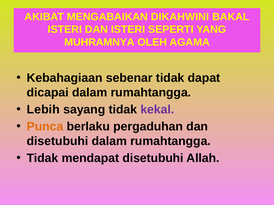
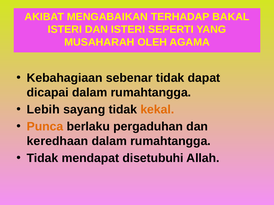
DIKAHWINI: DIKAHWINI -> TERHADAP (180, 17)
MUHRAMNYA: MUHRAMNYA -> MUSAHARAH (99, 42)
kekal colour: purple -> orange (157, 110)
disetubuhi: disetubuhi -> keredhaan (57, 141)
